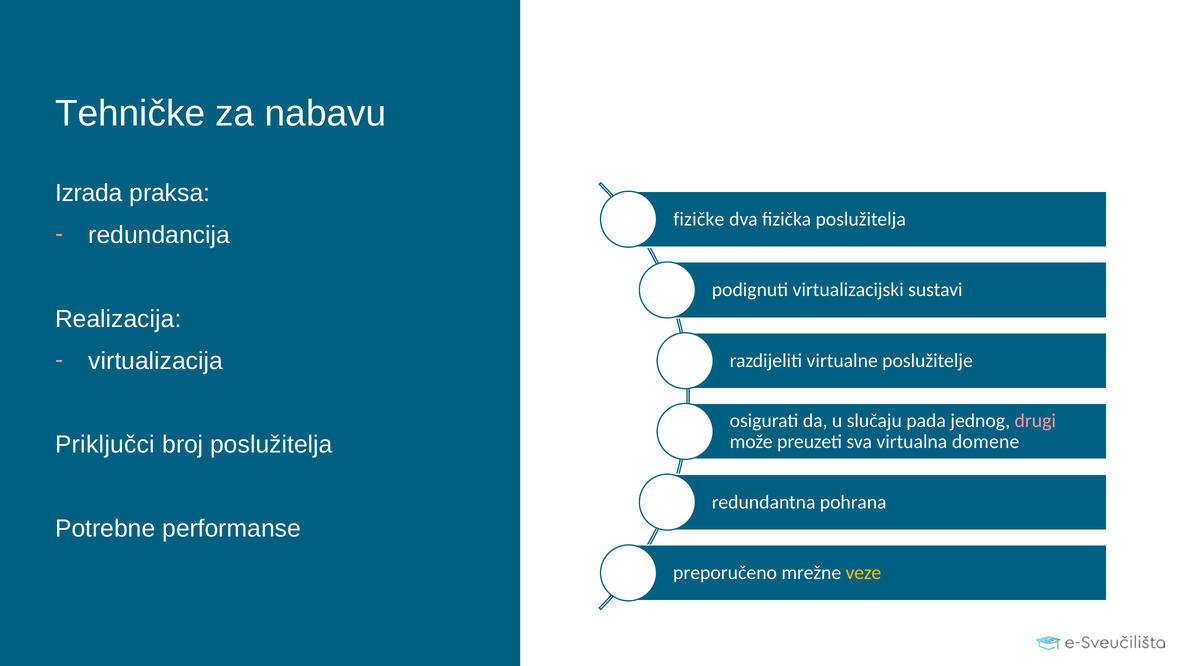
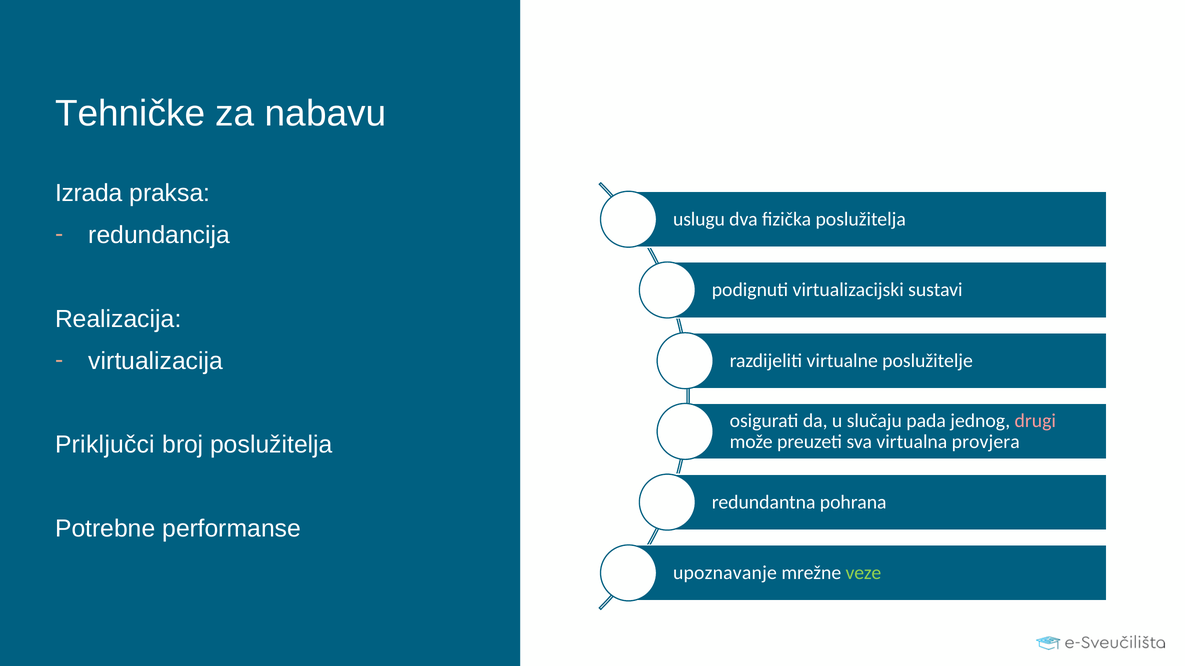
fizičke: fizičke -> uslugu (699, 219)
domene: domene -> provjera (986, 442)
preporučeno: preporučeno -> upoznavanje (725, 573)
veze colour: yellow -> light green (863, 573)
